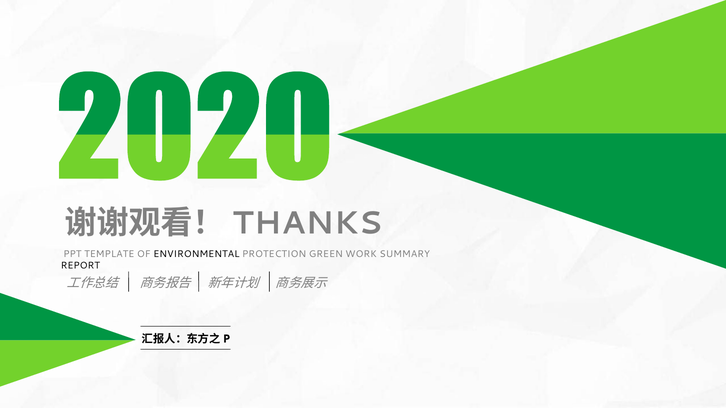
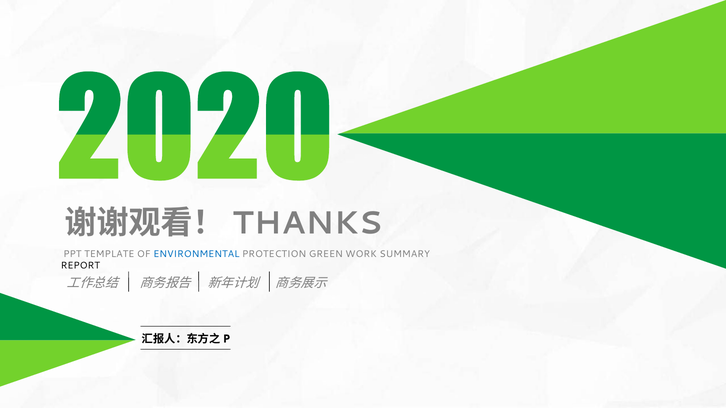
ENVIRONMENTAL colour: black -> blue (196, 254)
